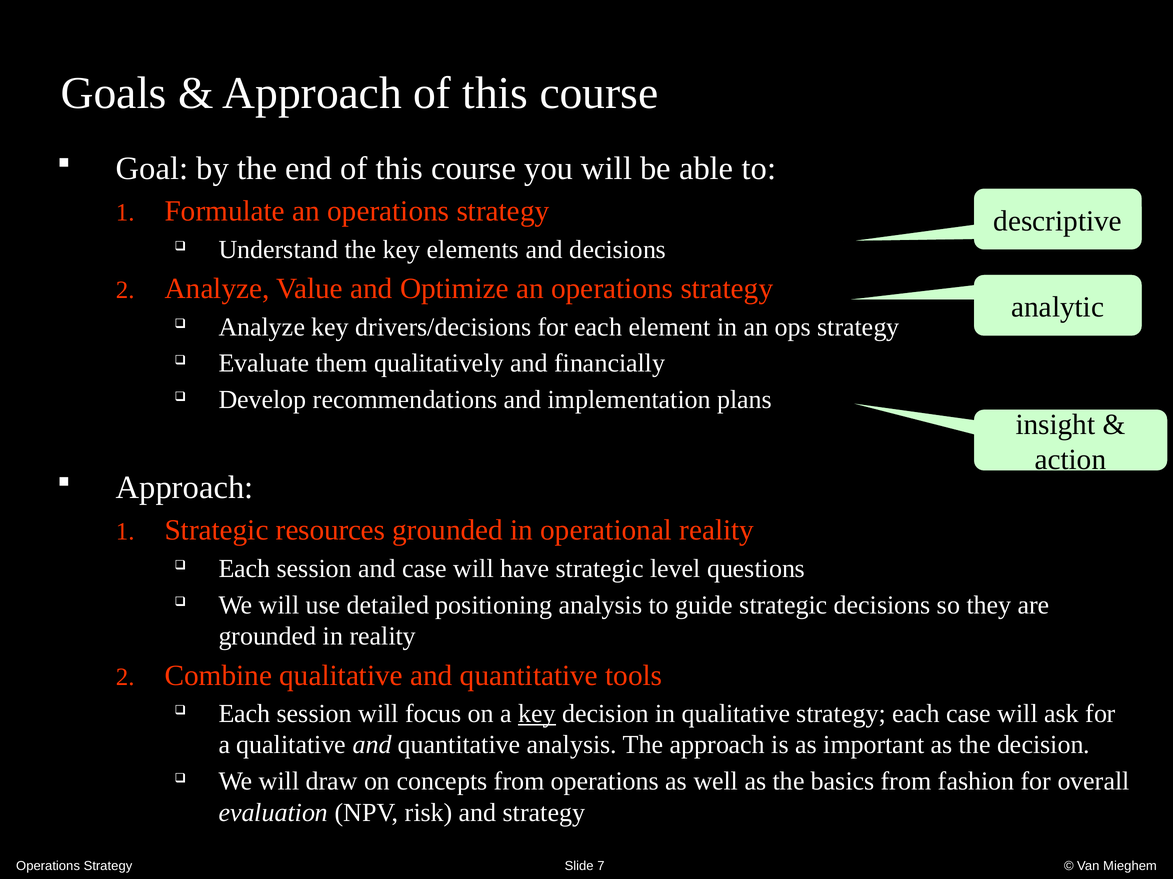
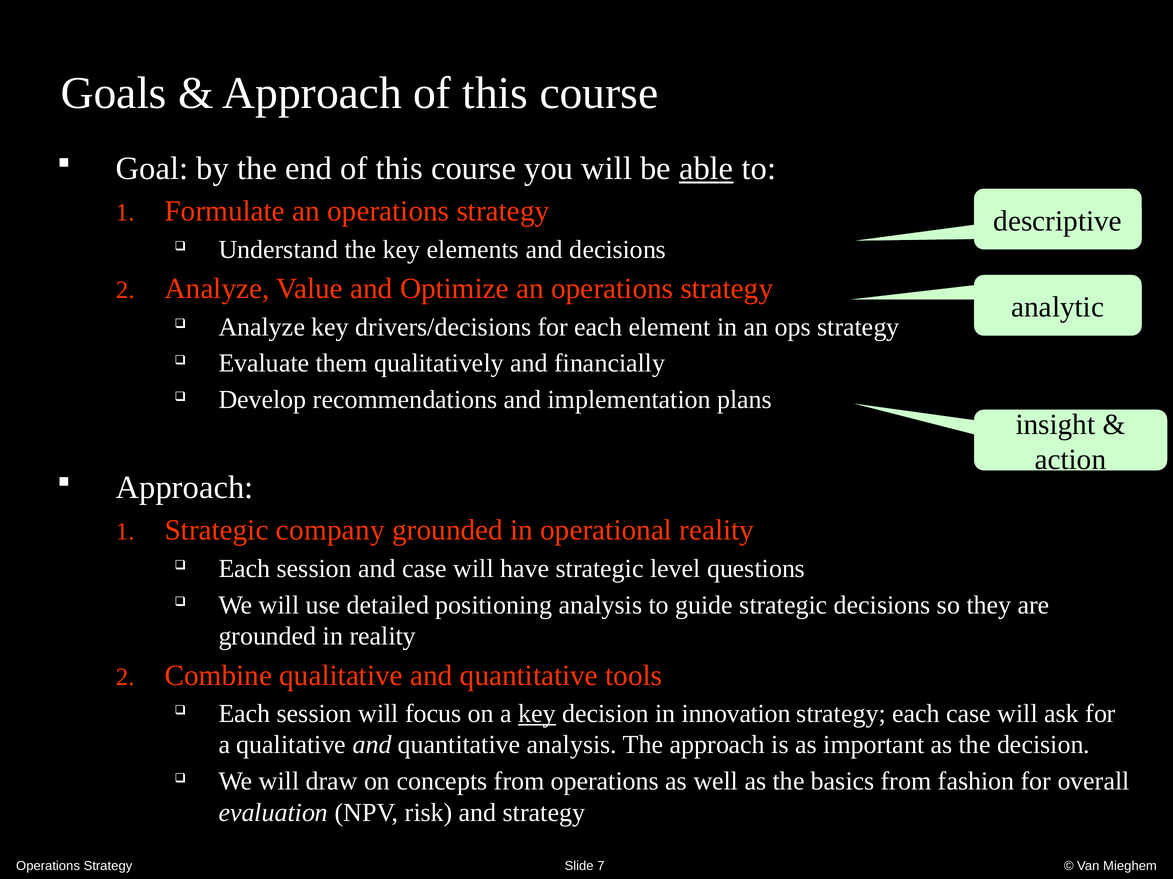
able underline: none -> present (706, 169)
resources: resources -> company (330, 531)
in qualitative: qualitative -> innovation (736, 714)
